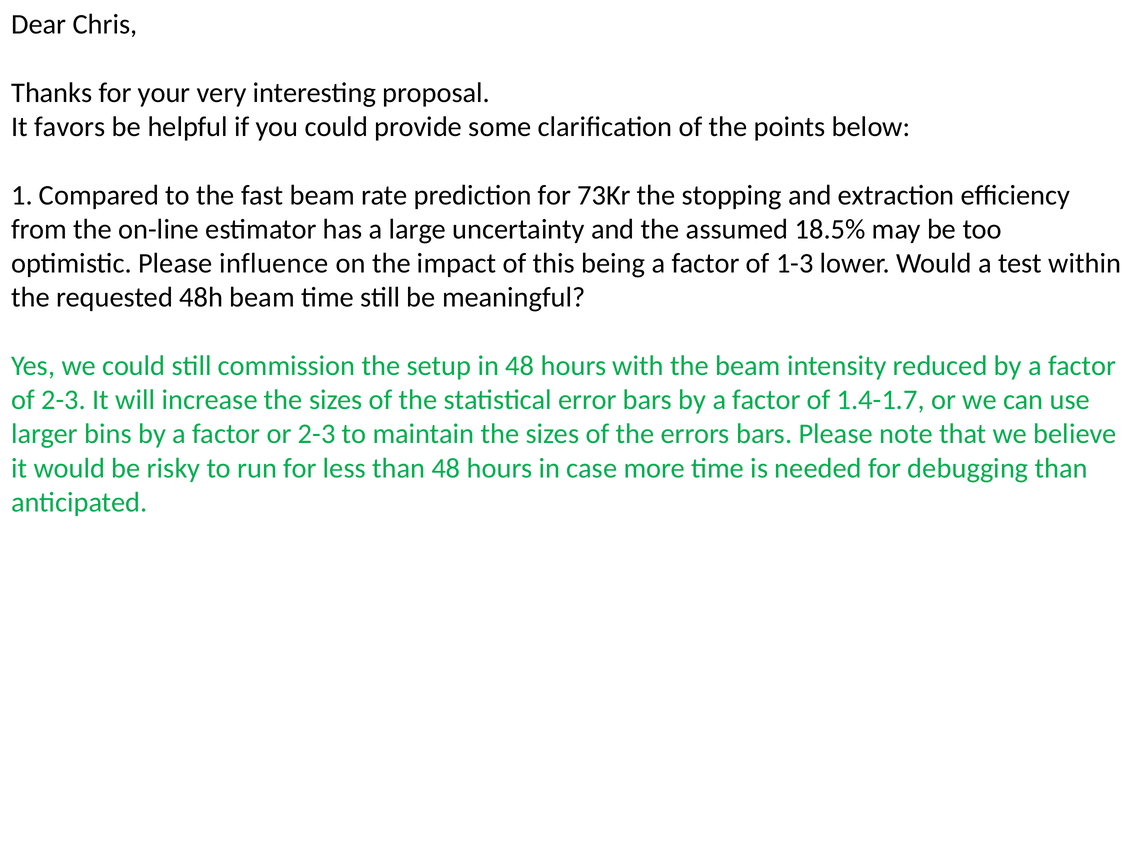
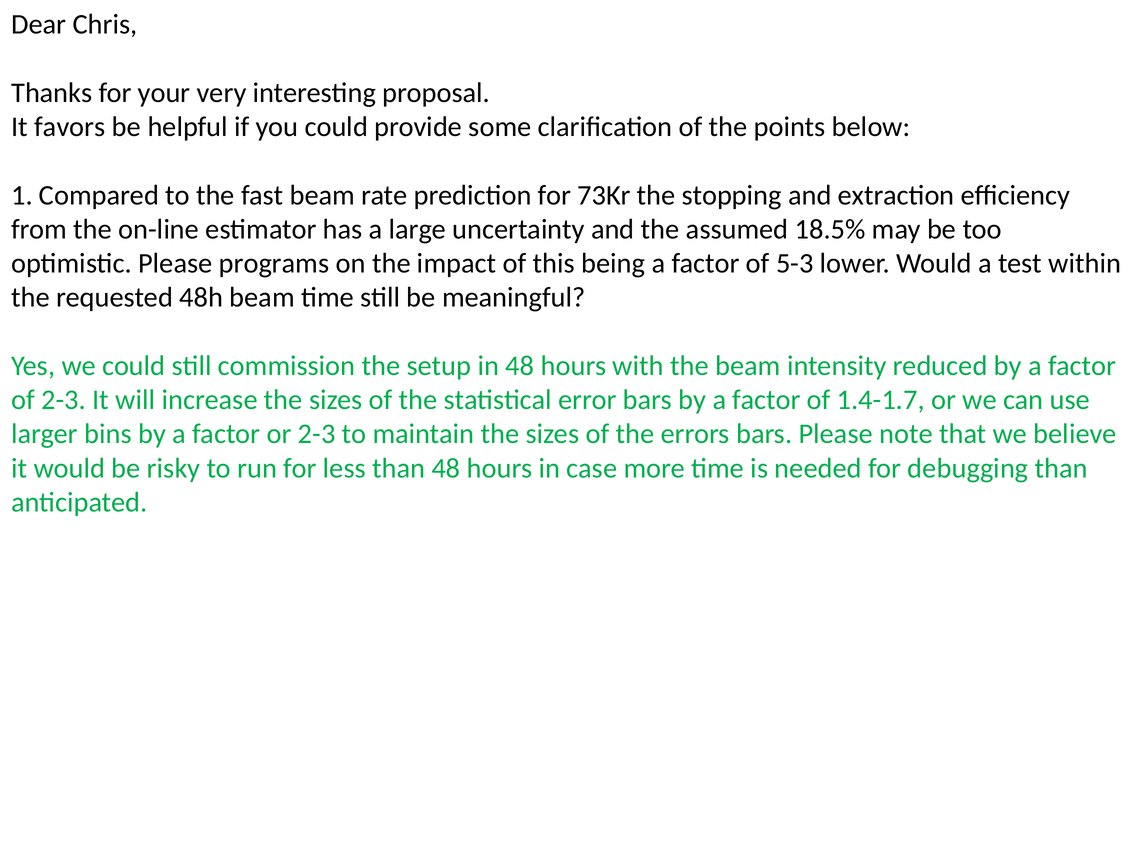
influence: influence -> programs (274, 264)
1-3: 1-3 -> 5-3 (795, 264)
